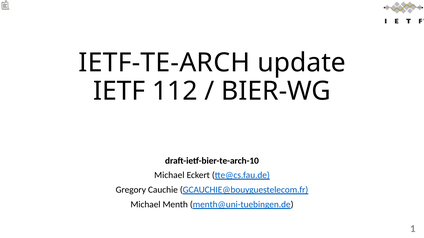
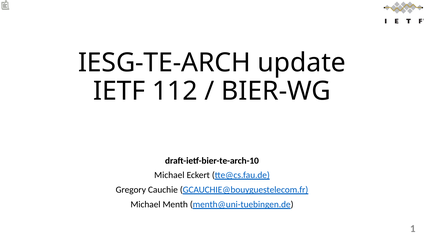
IETF-TE-ARCH: IETF-TE-ARCH -> IESG-TE-ARCH (164, 63)
